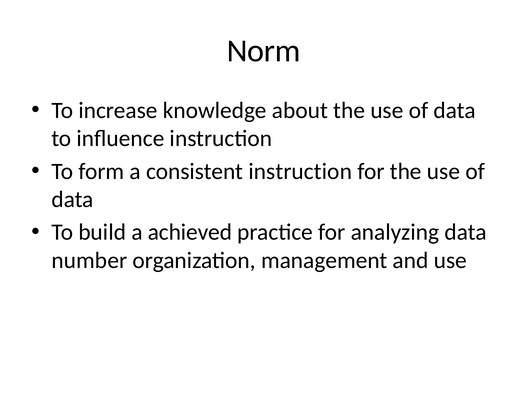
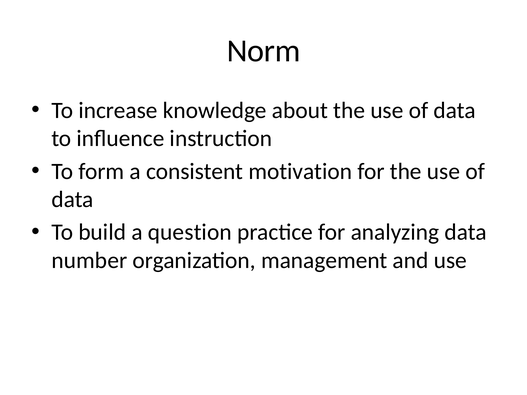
consistent instruction: instruction -> motivation (300, 171)
achieved: achieved -> question (190, 232)
